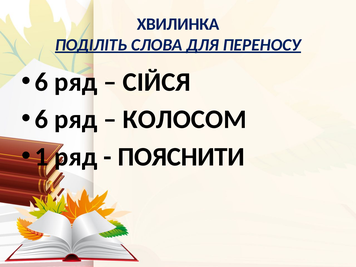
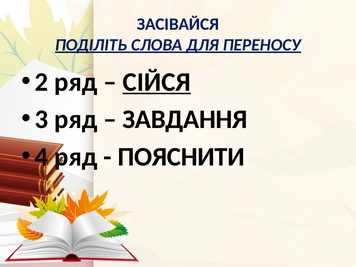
ХВИЛИНКА: ХВИЛИНКА -> ЗАСІВАЙСЯ (178, 24)
6: 6 -> 2 (41, 82)
СІЙСЯ underline: none -> present (157, 82)
6: 6 -> 3 (41, 119)
КОЛОСОМ: КОЛОСОМ -> ЗАВДАННЯ (185, 119)
1: 1 -> 4 (41, 157)
